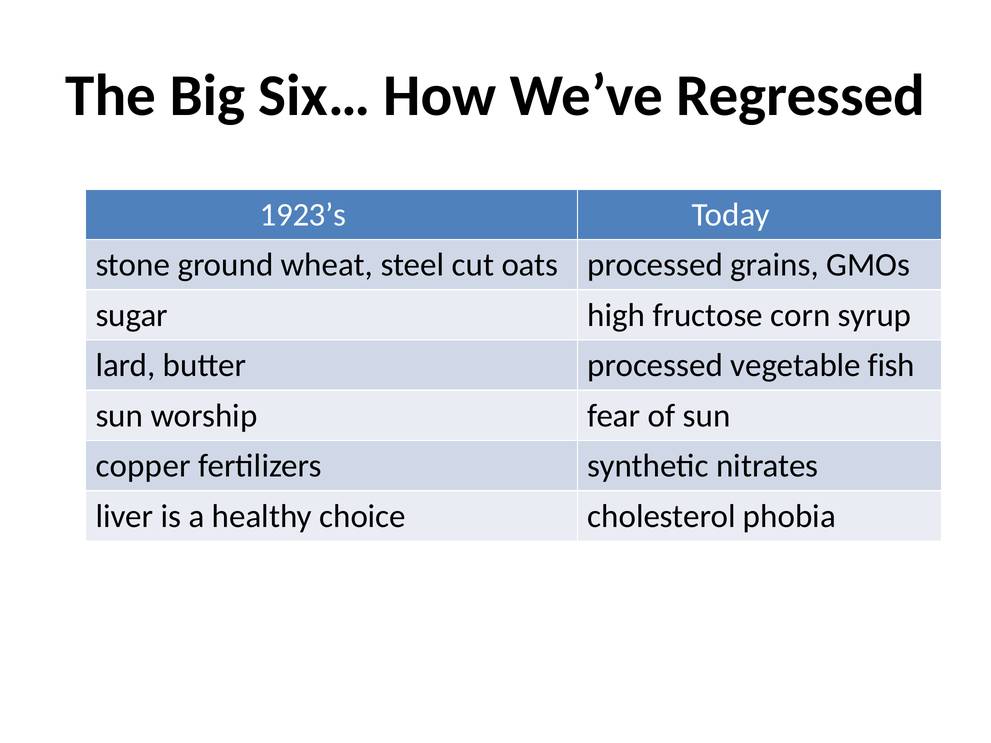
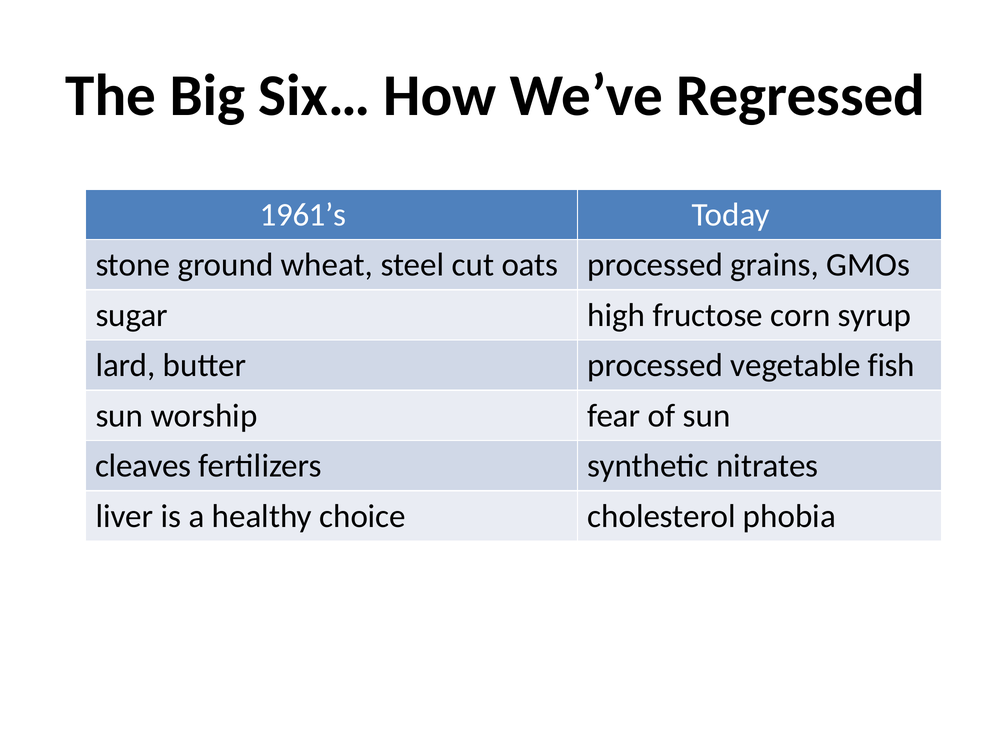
1923’s: 1923’s -> 1961’s (303, 215)
copper: copper -> cleaves (143, 466)
